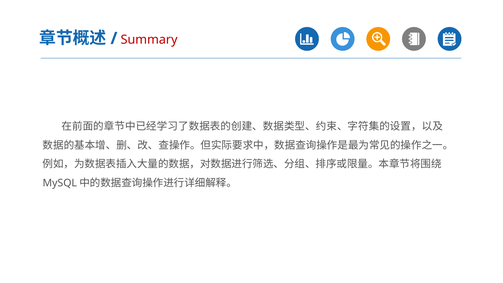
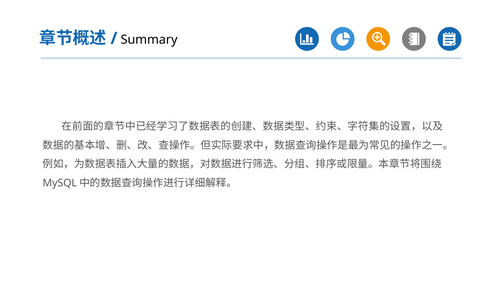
Summary colour: red -> black (149, 40)
